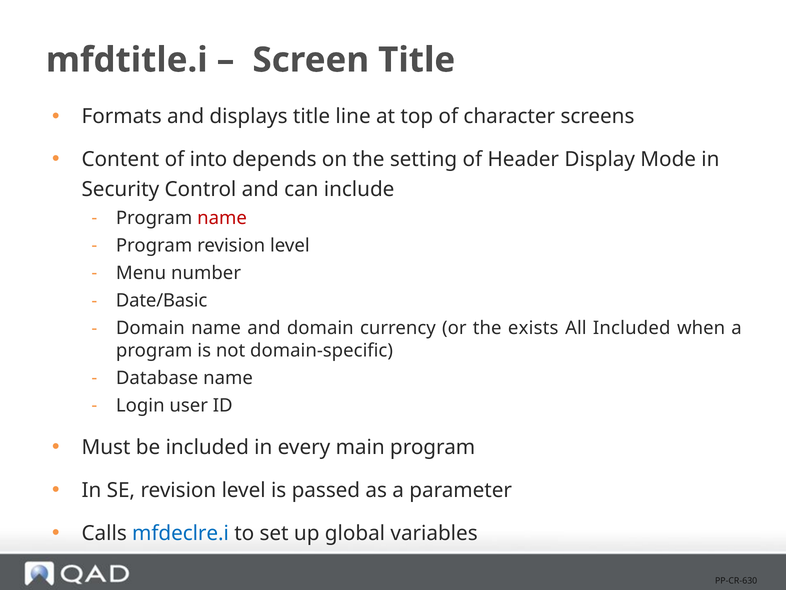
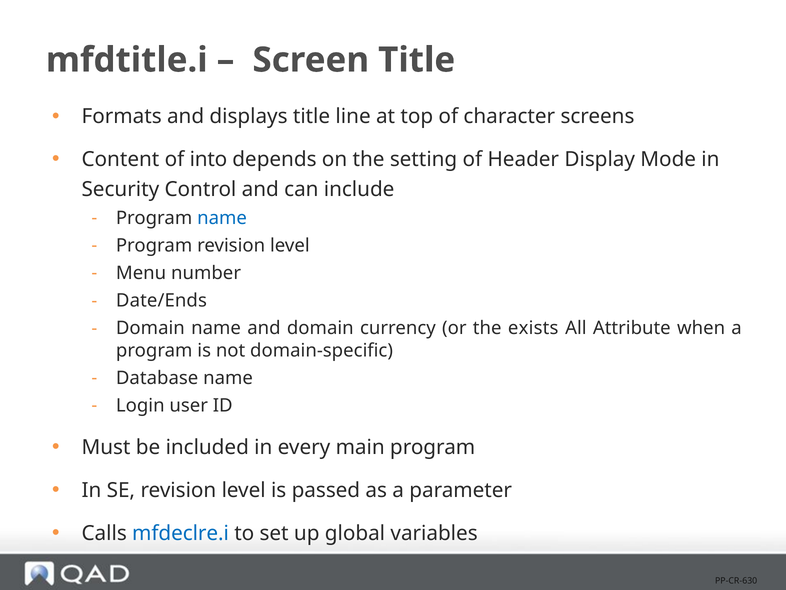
name colour: red -> blue (222, 218)
Date/Basic: Date/Basic -> Date/Ends (161, 300)
All Included: Included -> Attribute (632, 328)
